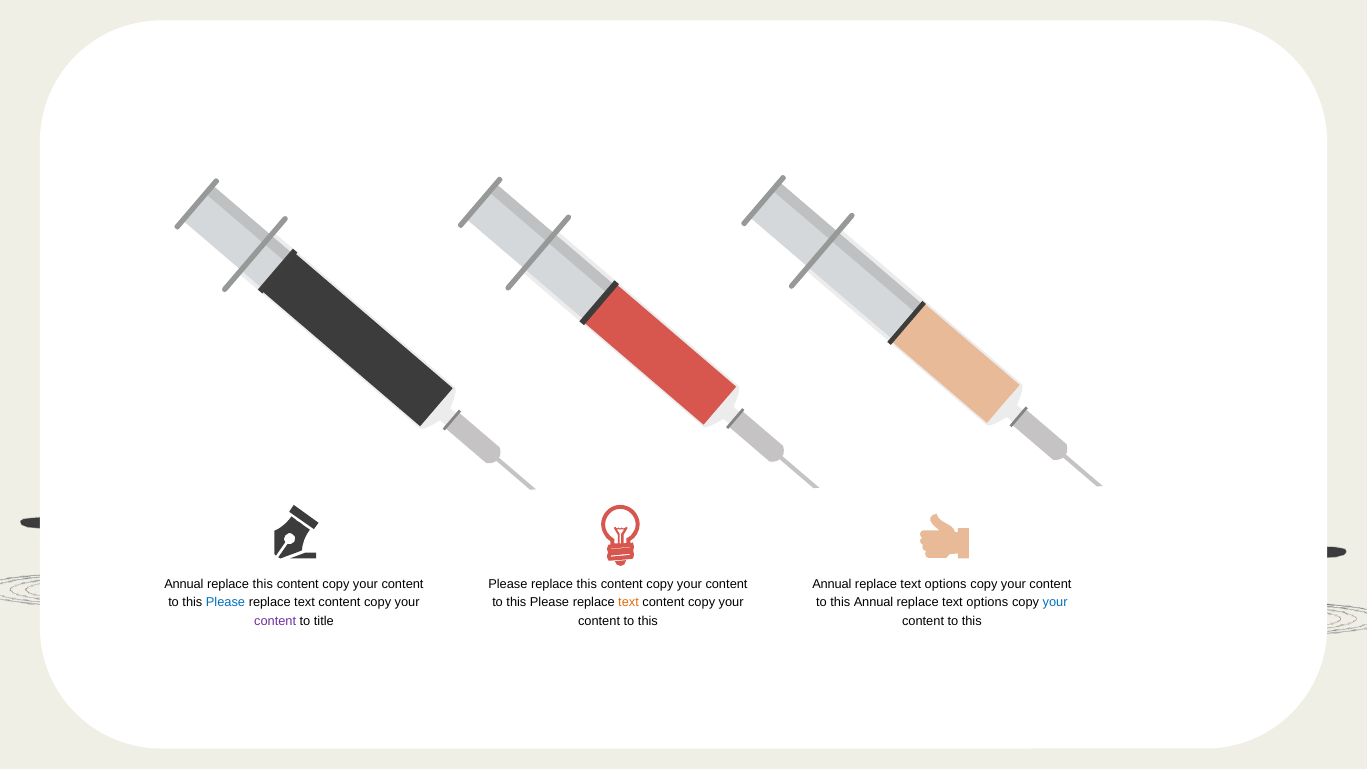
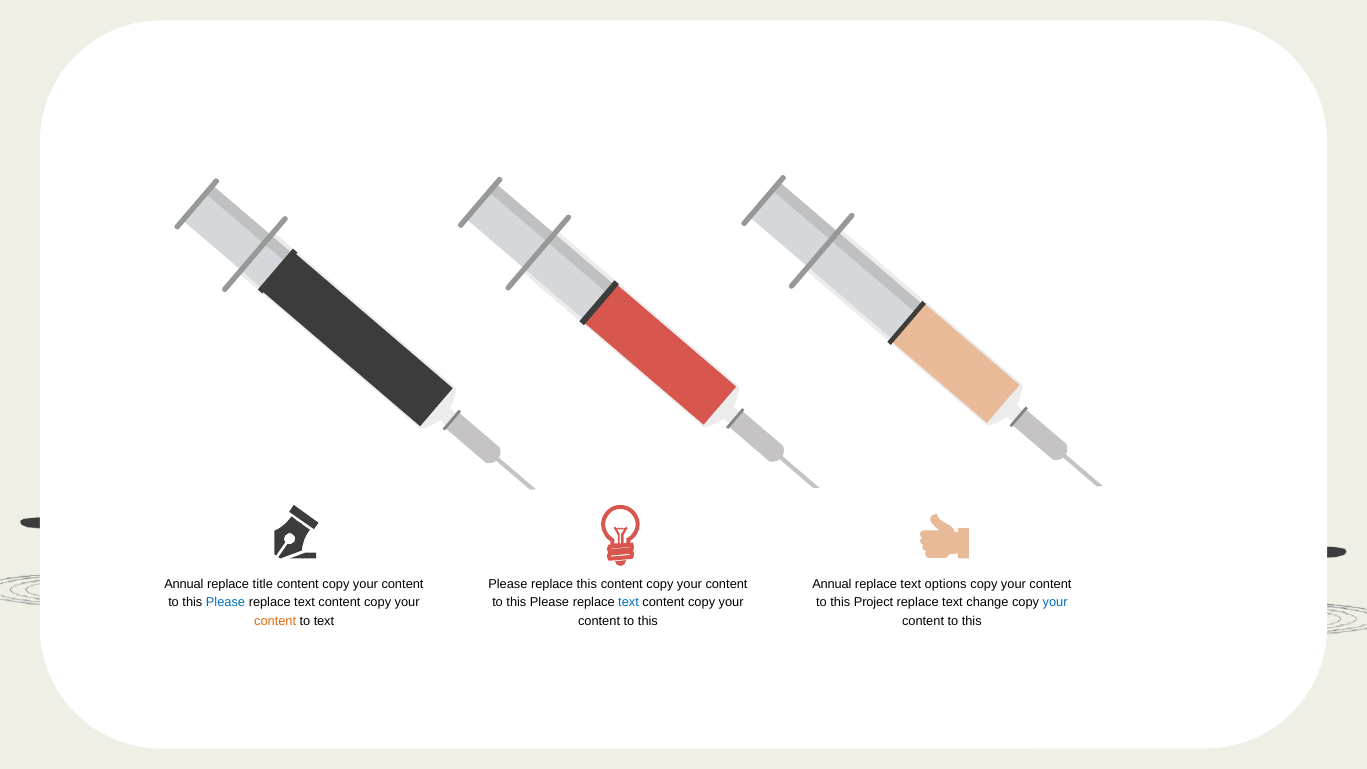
this: this -> title (263, 584)
text colour: orange -> blue (629, 602)
Annual: Annual -> Project (873, 602)
options: options -> change (987, 602)
content colour: purple -> orange (275, 621)
to title: title -> text (324, 621)
